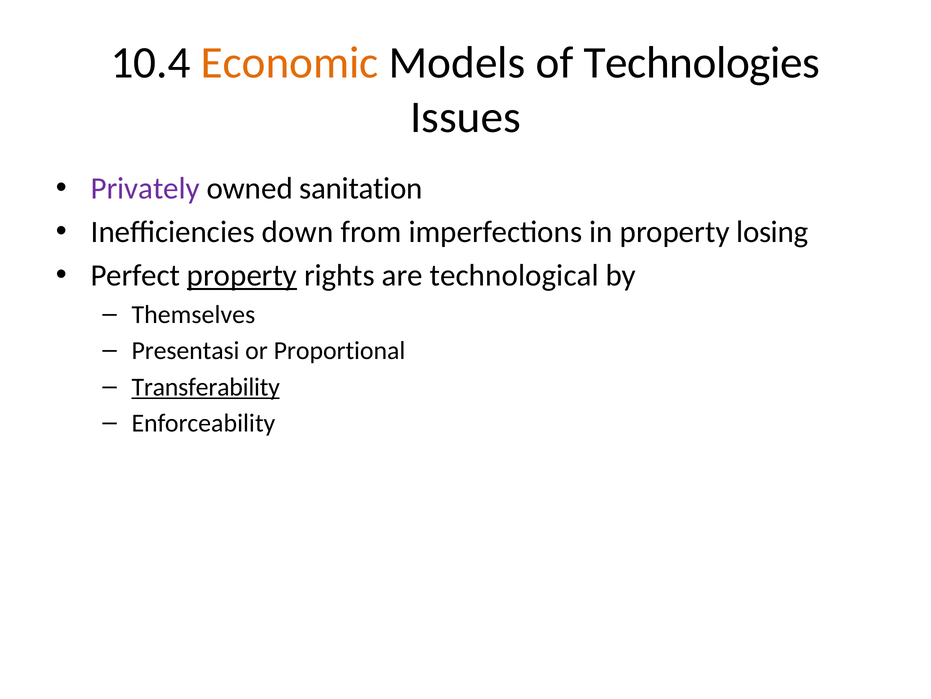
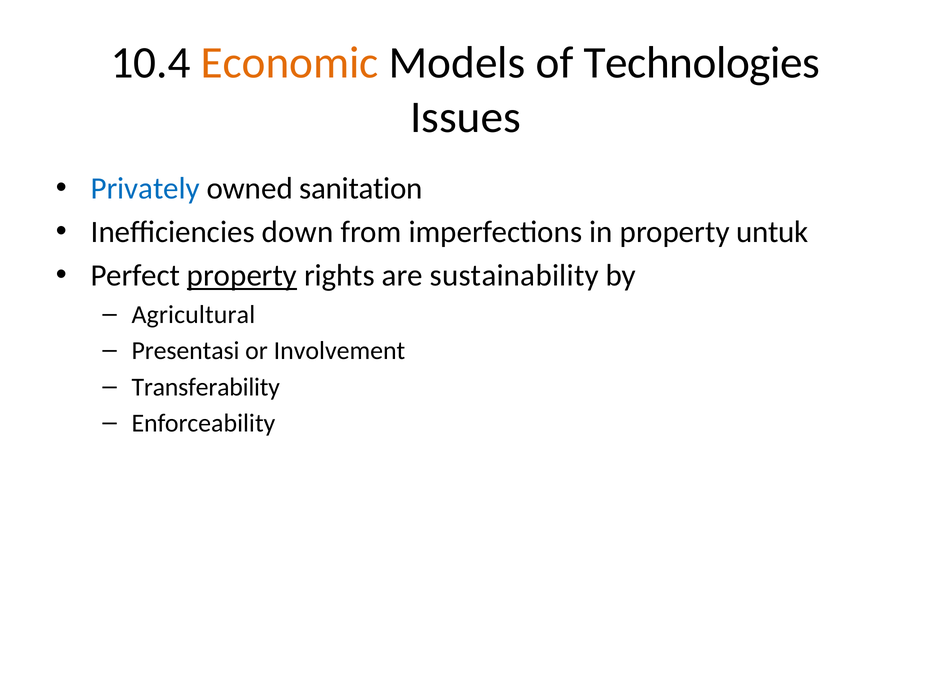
Privately colour: purple -> blue (145, 188)
losing: losing -> untuk (772, 232)
technological: technological -> sustainability (514, 275)
Themselves: Themselves -> Agricultural (193, 314)
Proportional: Proportional -> Involvement (339, 350)
Transferability underline: present -> none (206, 387)
